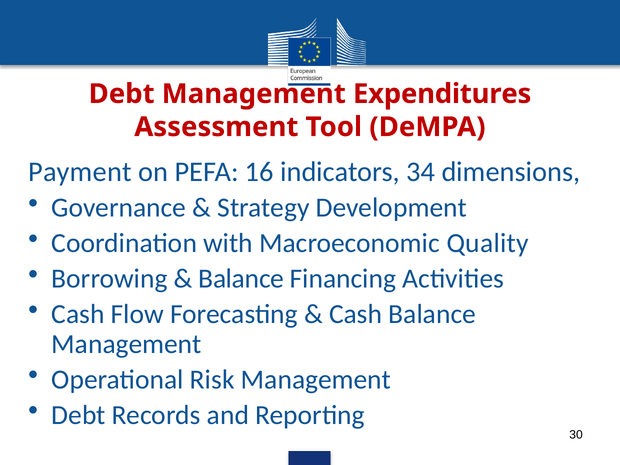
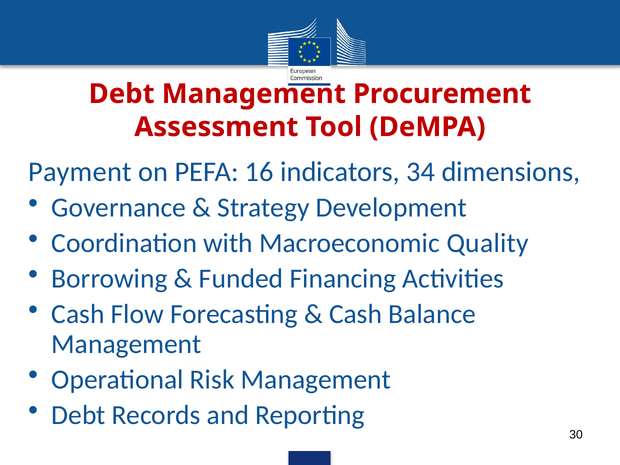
Expenditures: Expenditures -> Procurement (442, 94)
Balance: Balance -> Funded (241, 279)
